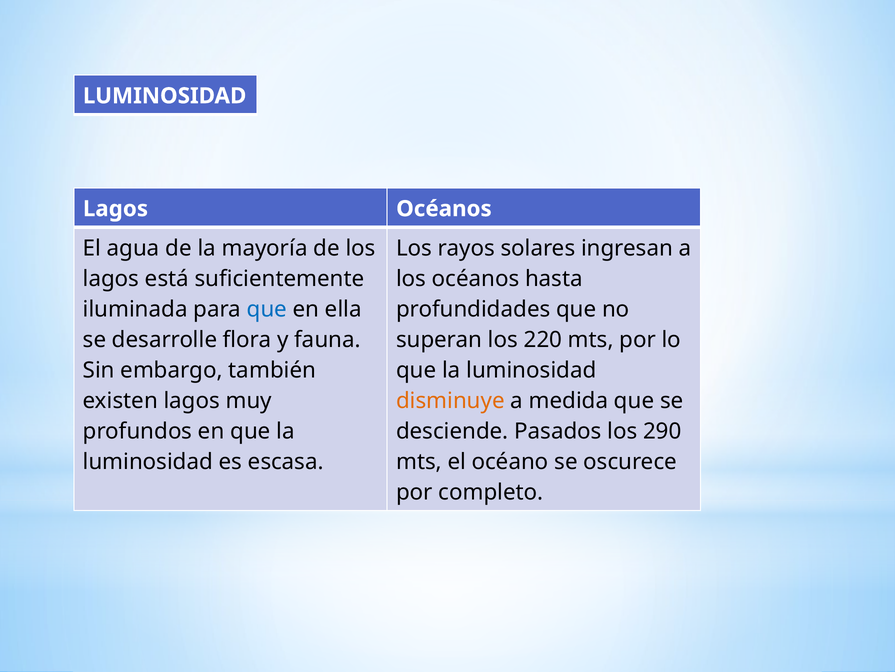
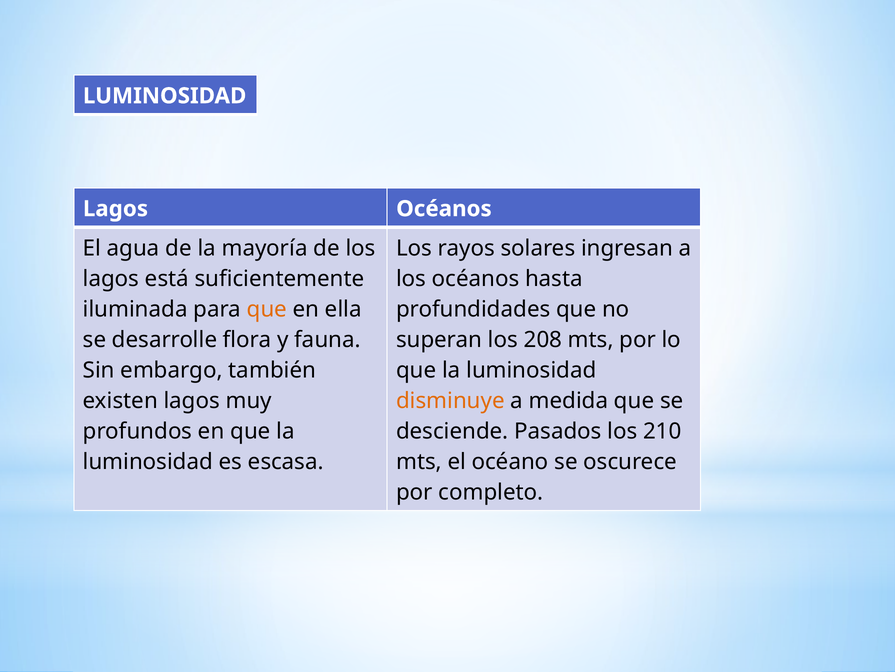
que colour: blue -> orange (267, 309)
220: 220 -> 208 (543, 339)
290: 290 -> 210 (662, 431)
